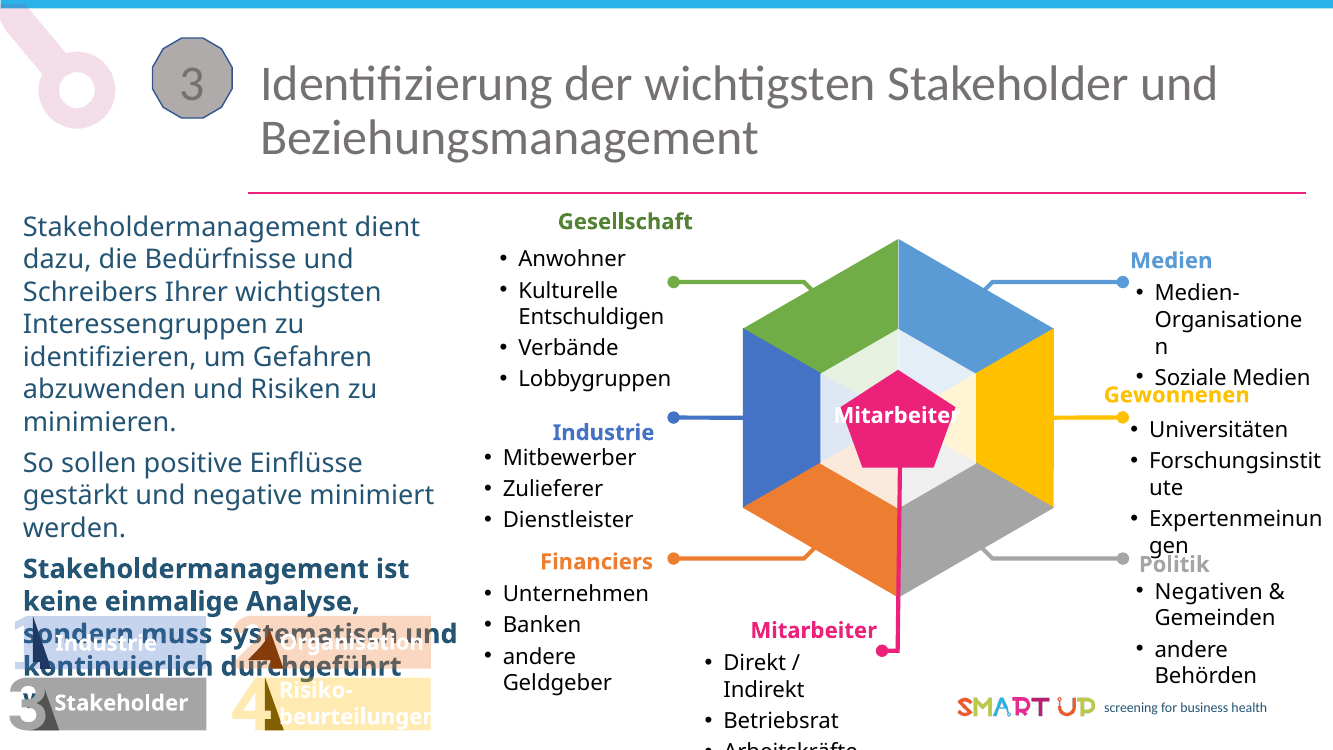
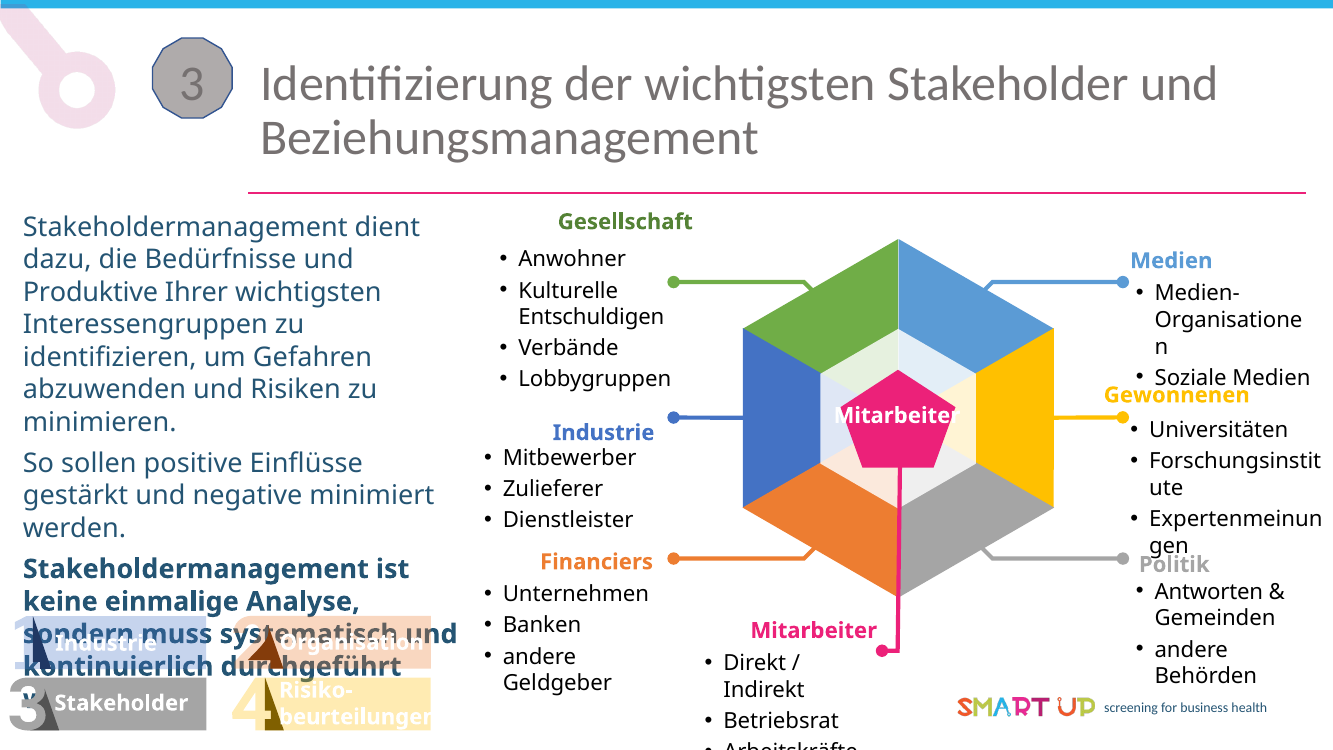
Schreibers: Schreibers -> Produktive (90, 292)
Negativen: Negativen -> Antworten (1209, 592)
